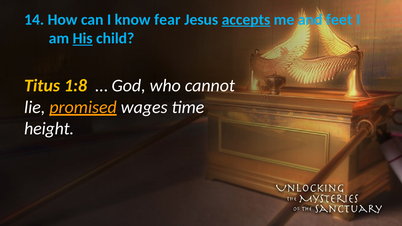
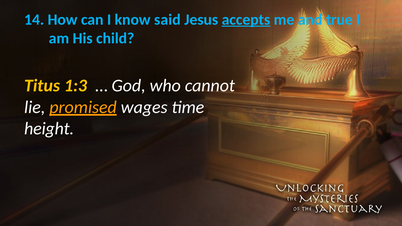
fear: fear -> said (167, 20)
feet: feet -> true (339, 20)
His underline: present -> none (83, 38)
1:8: 1:8 -> 1:3 (76, 86)
